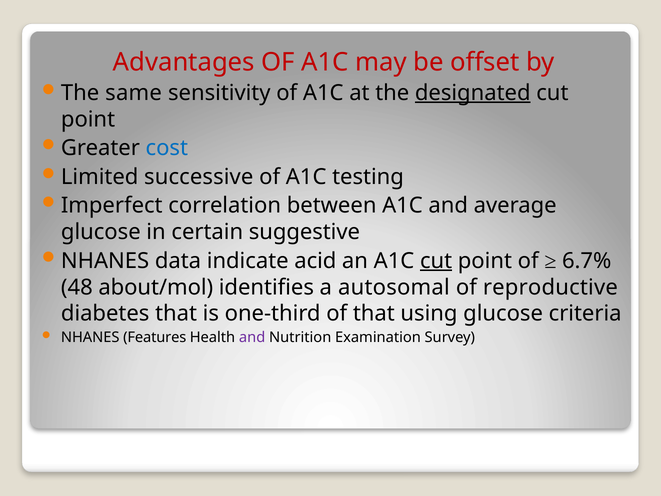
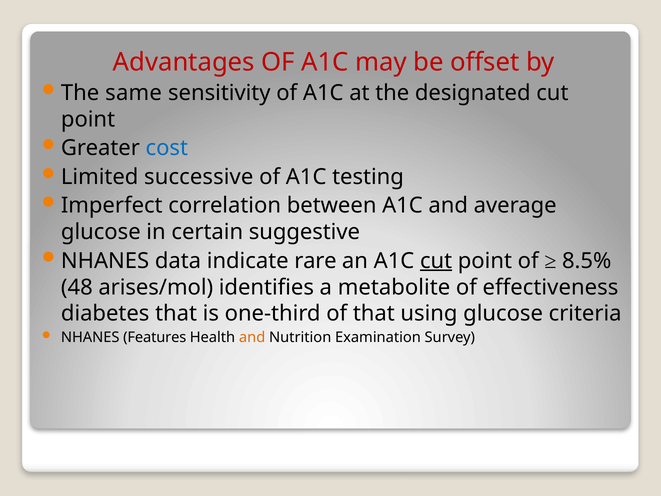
designated underline: present -> none (473, 93)
acid: acid -> rare (315, 261)
6.7%: 6.7% -> 8.5% (587, 261)
about/mol: about/mol -> arises/mol (156, 287)
autosomal: autosomal -> metabolite (394, 287)
reproductive: reproductive -> effectiveness (550, 287)
and colour: purple -> orange (252, 337)
